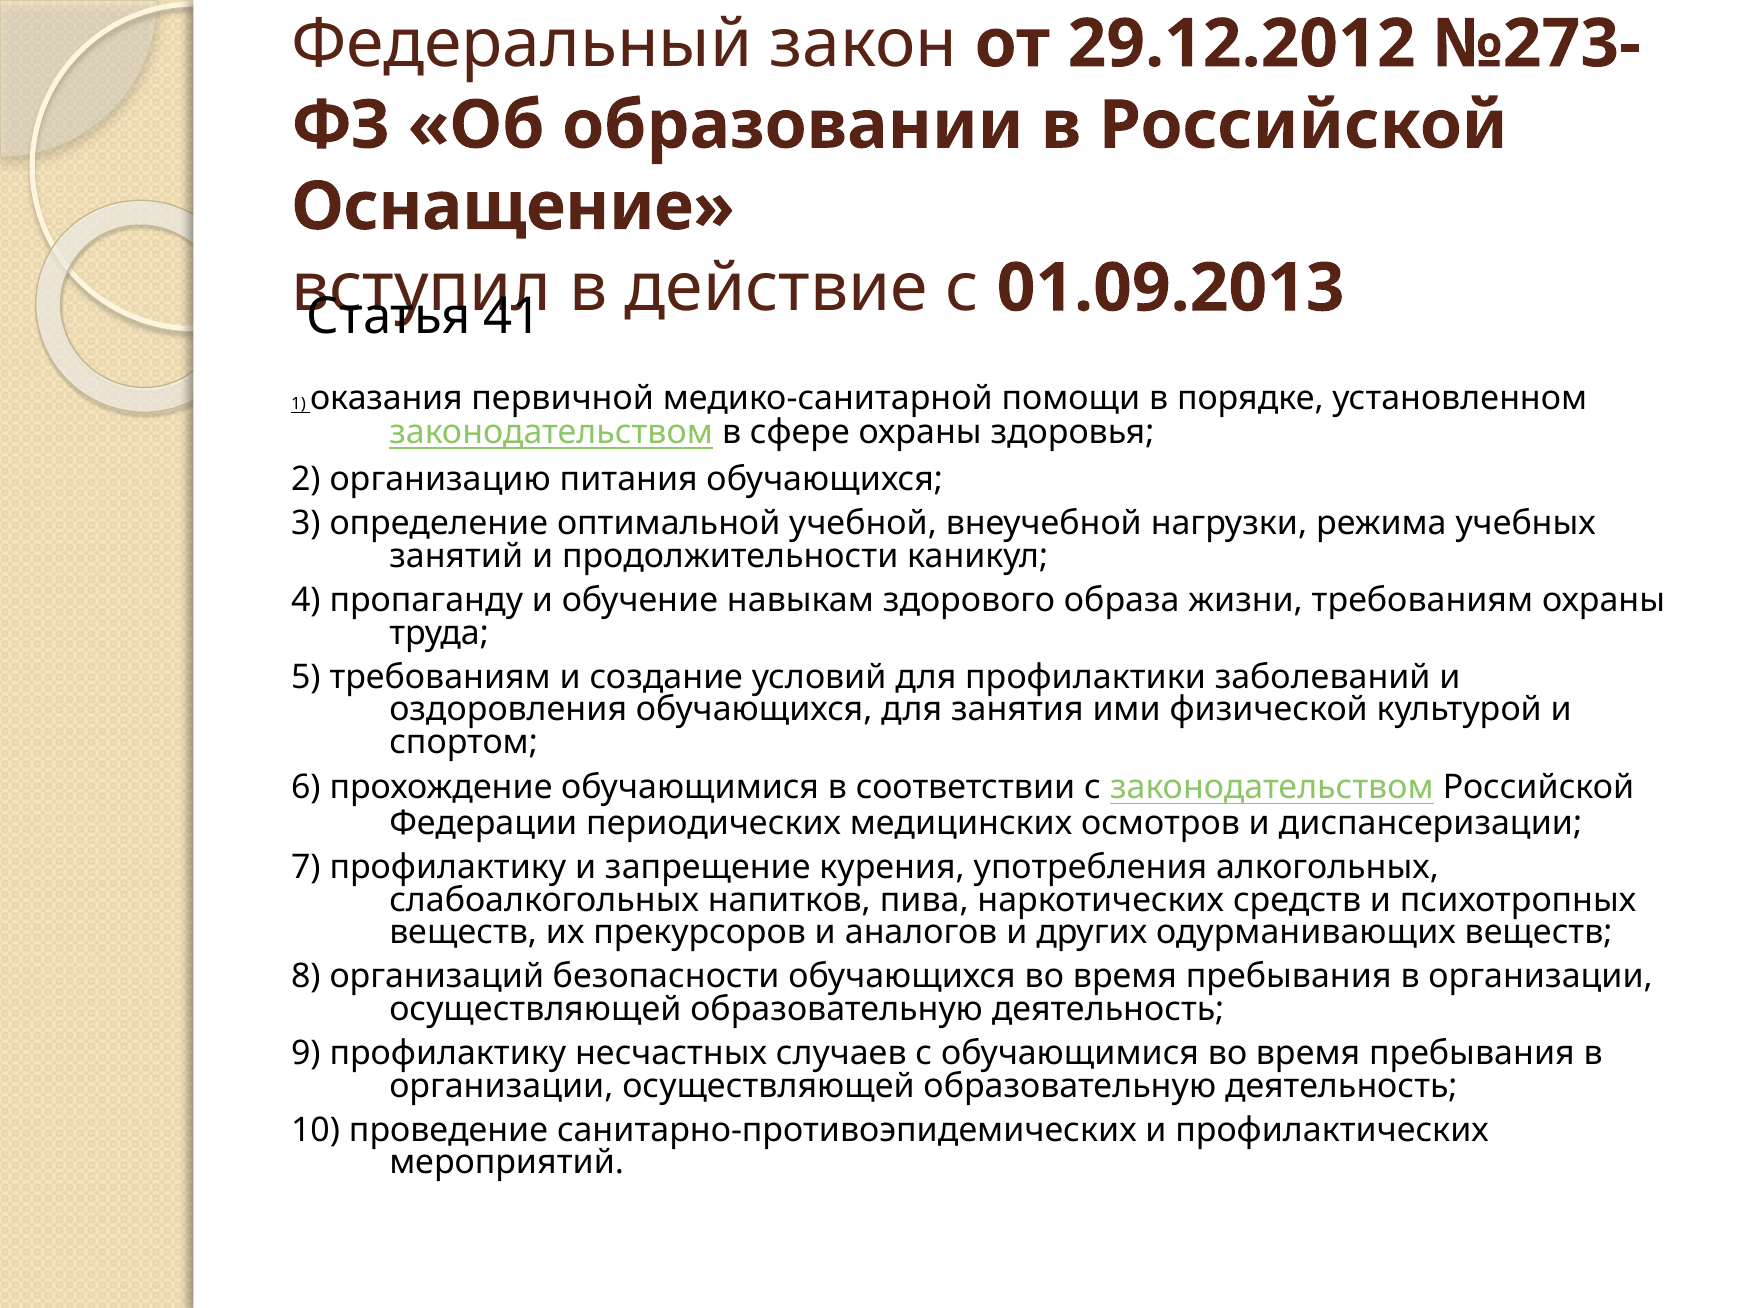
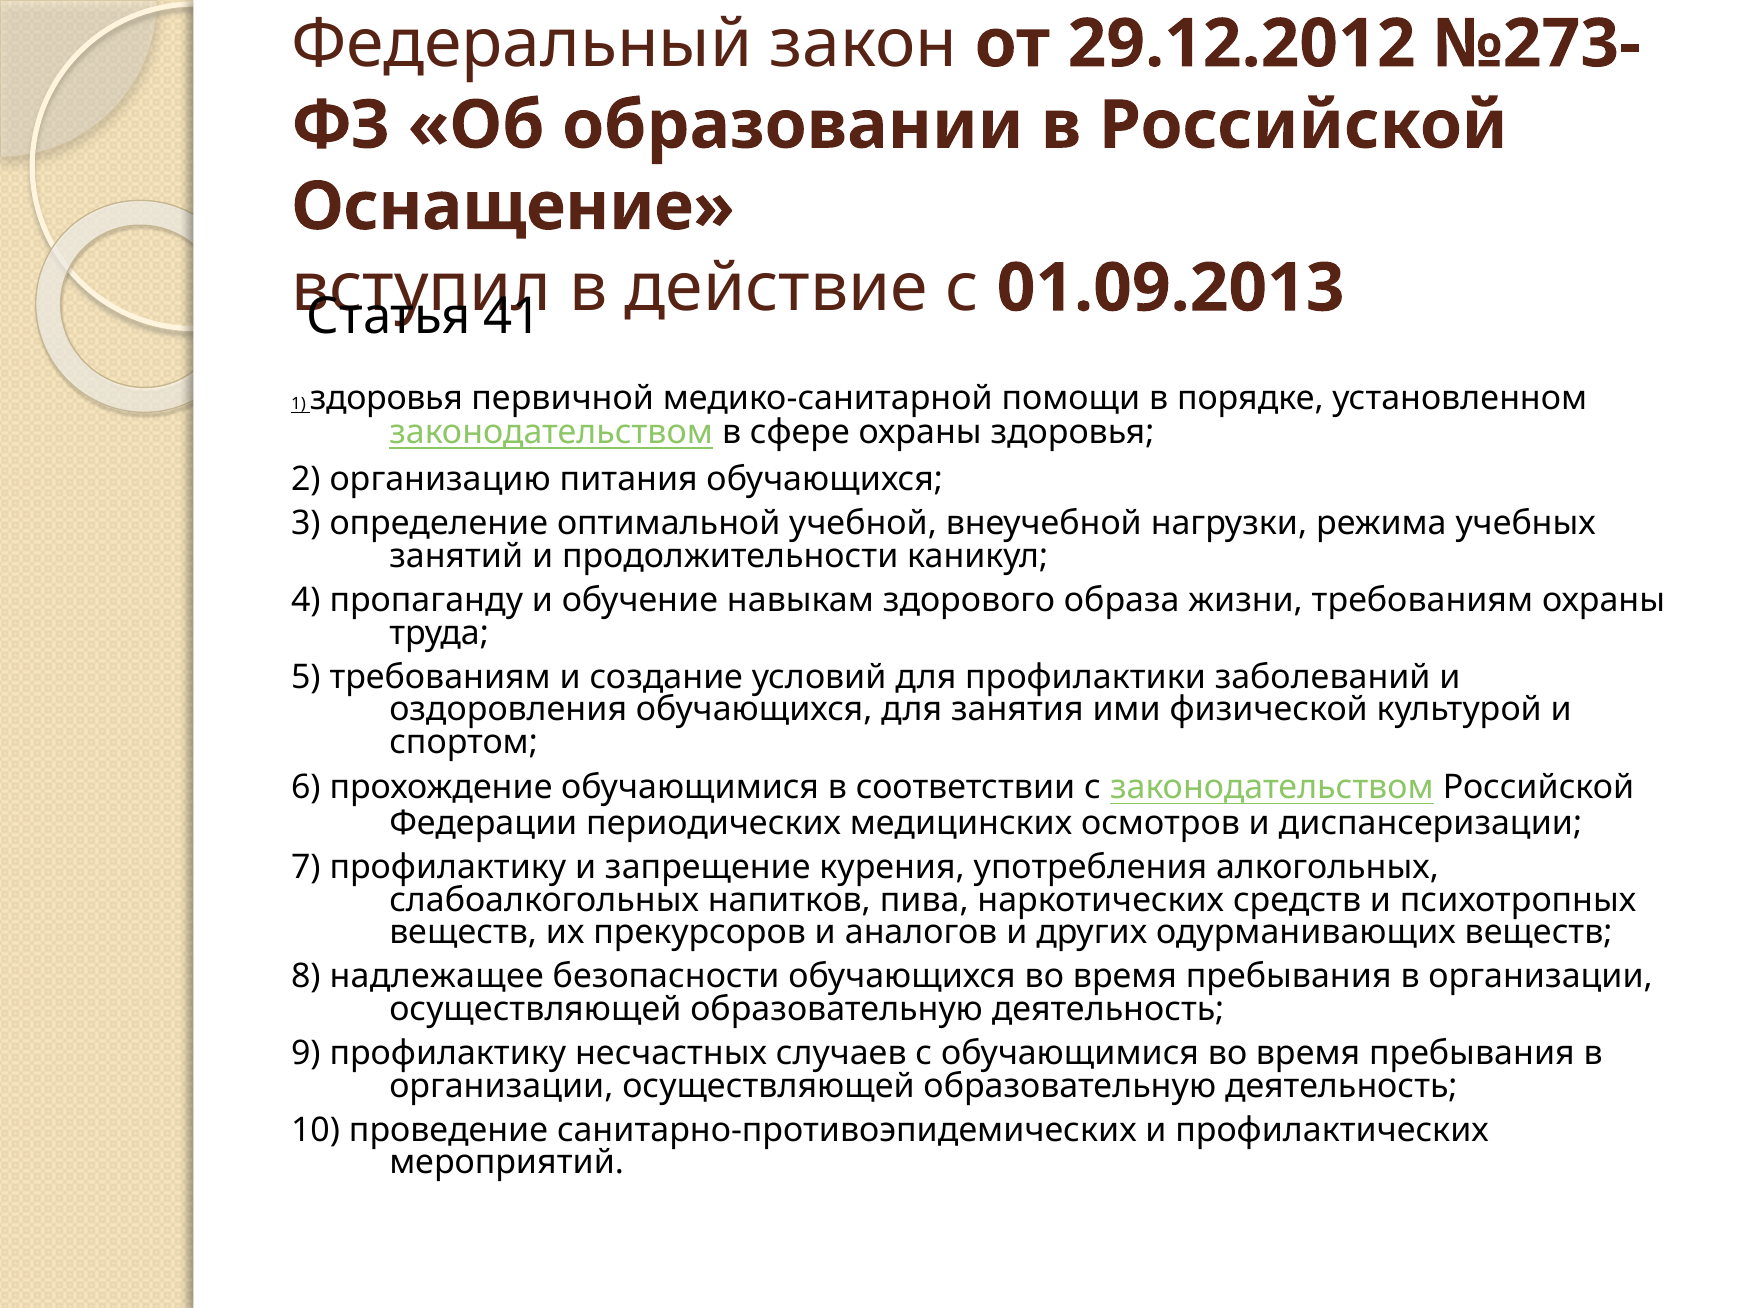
1 оказания: оказания -> здоровья (386, 399)
организаций: организаций -> надлежащее (437, 977)
